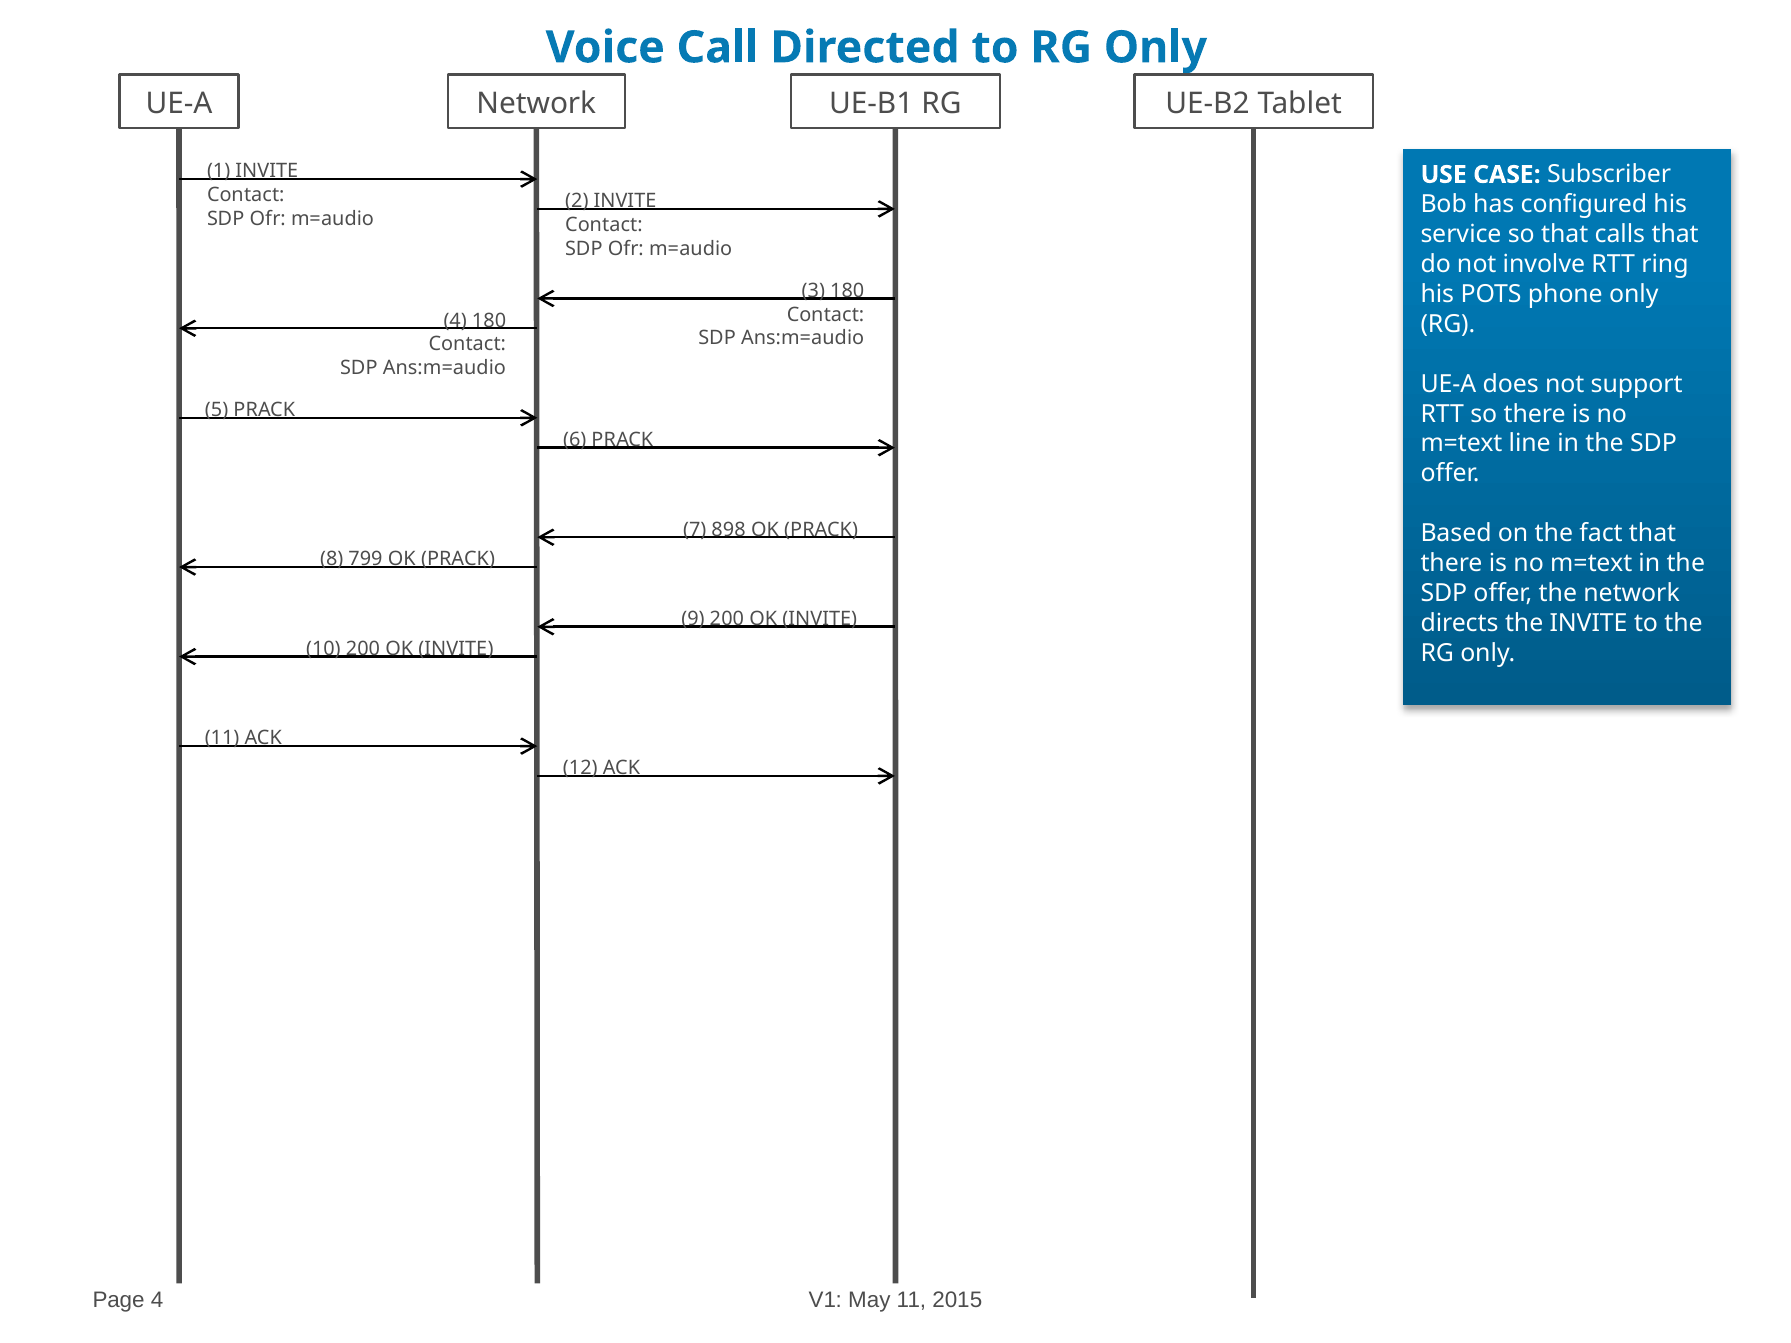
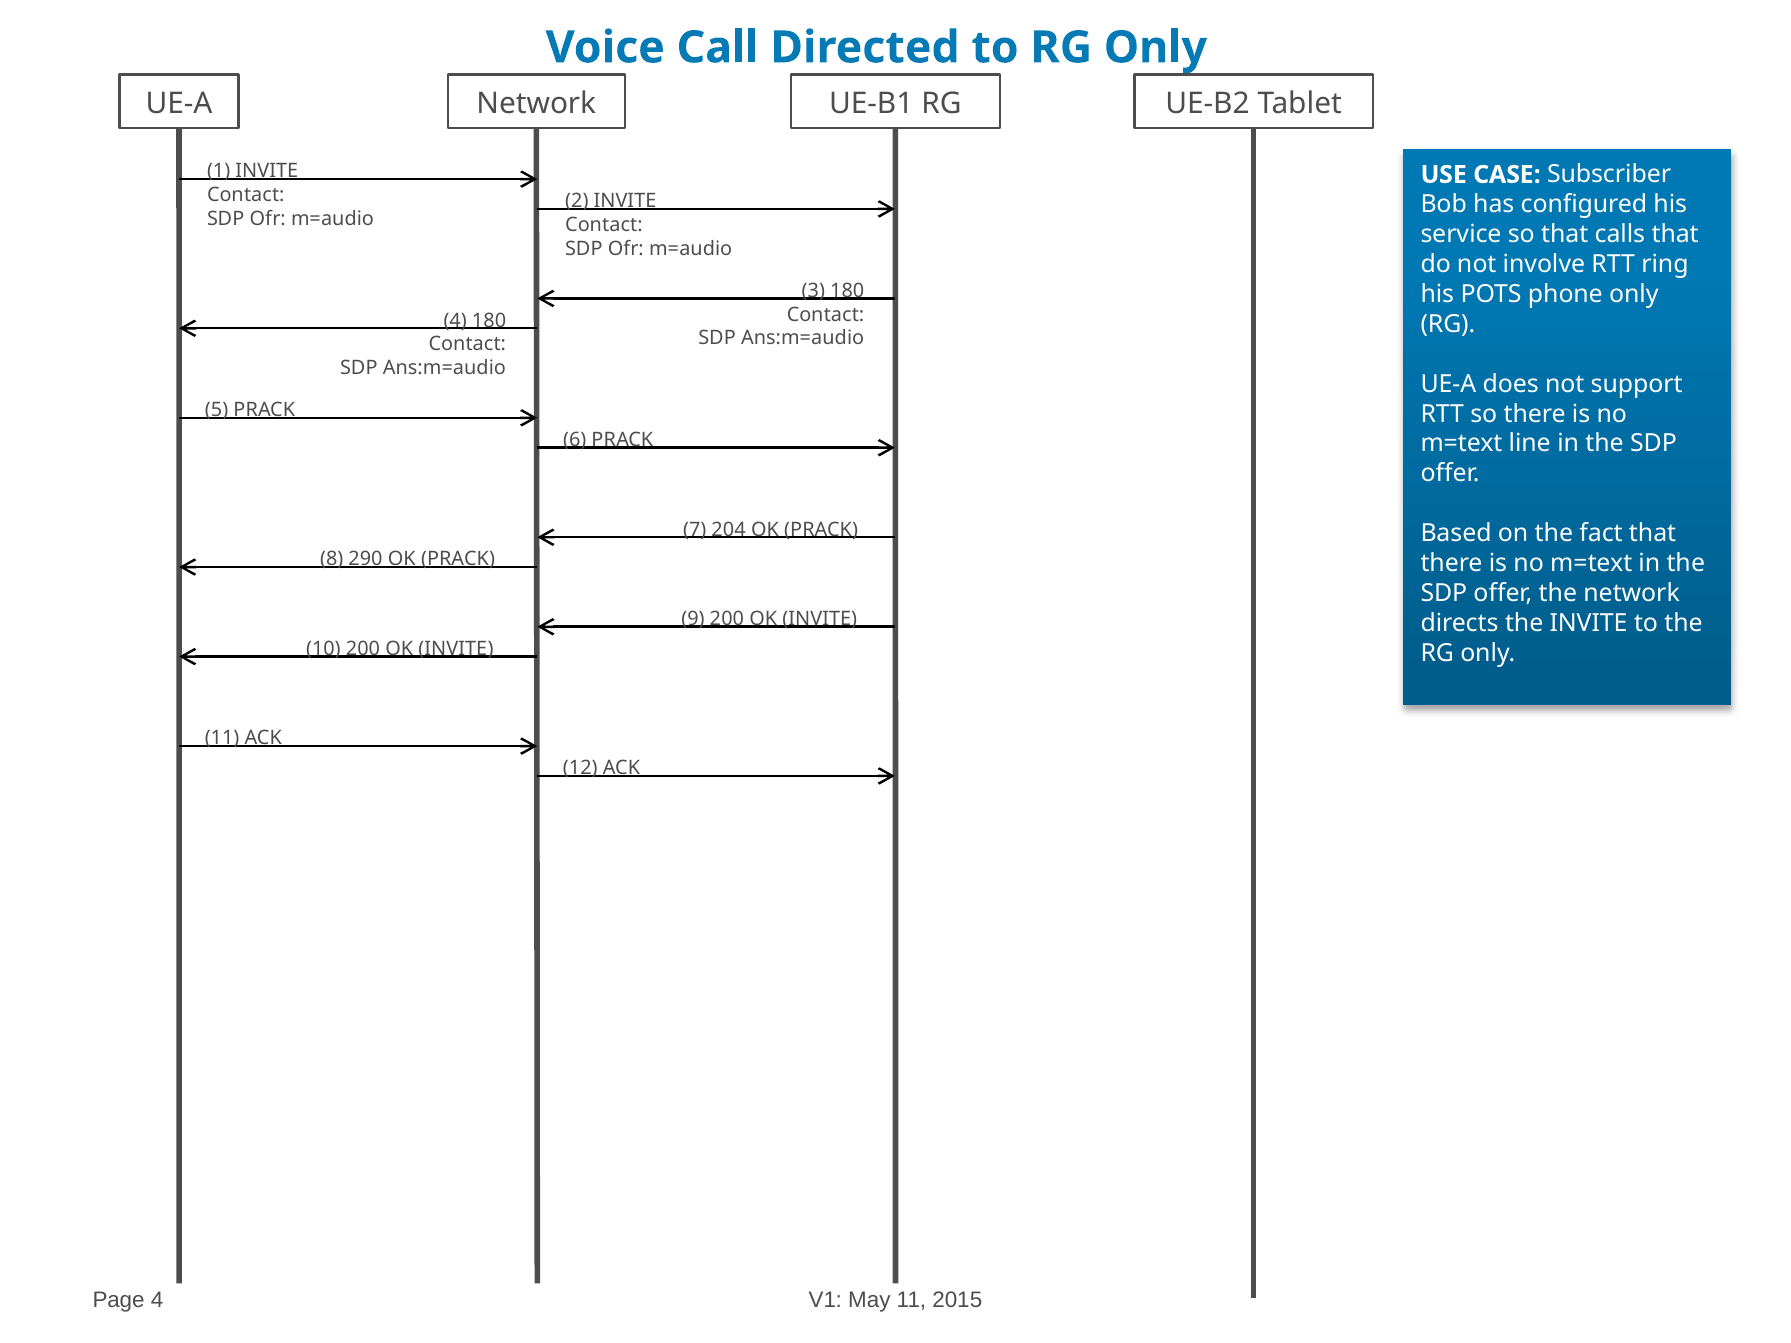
898: 898 -> 204 (729, 530)
799: 799 -> 290 (365, 559)
